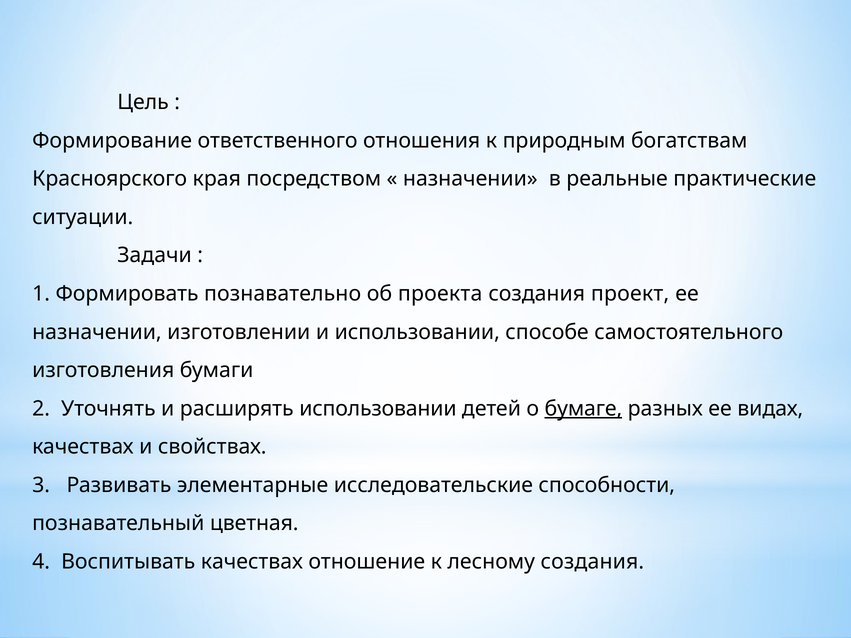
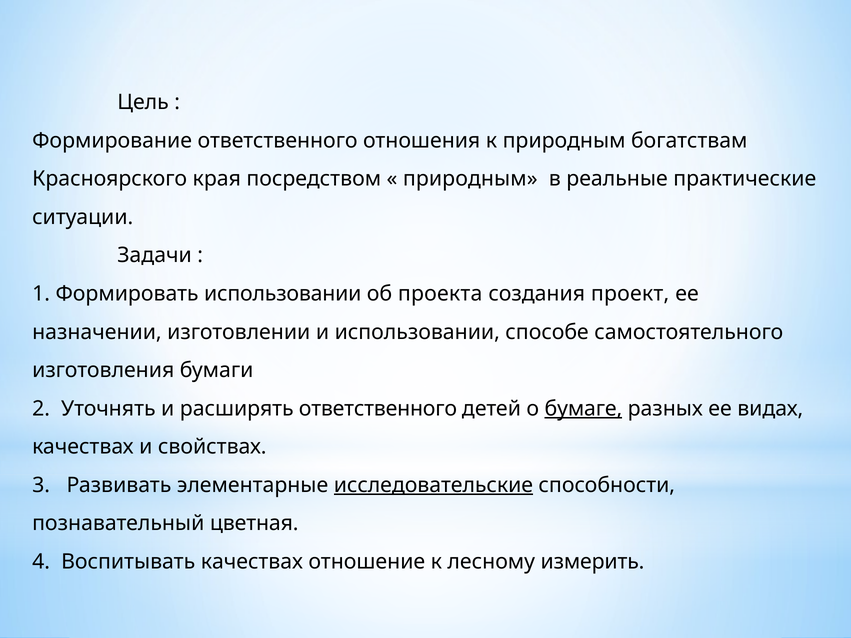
назначении: назначении -> природным (470, 179)
Формировать познавательно: познавательно -> использовании (283, 294)
расширять использовании: использовании -> ответственного (378, 409)
исследовательские underline: none -> present (433, 485)
лесному создания: создания -> измерить (593, 562)
